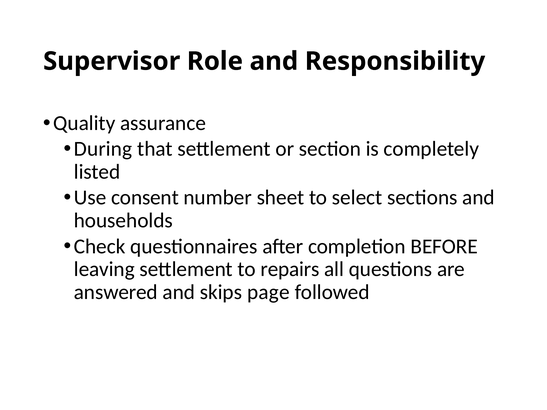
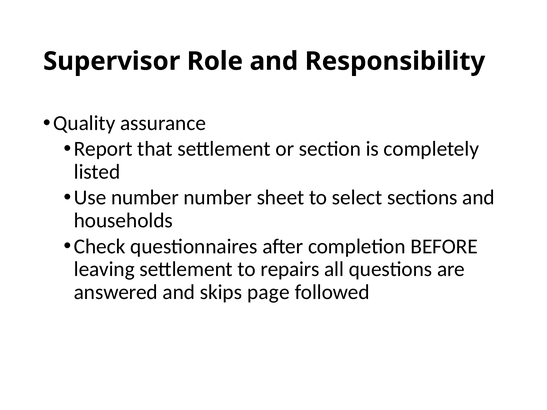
During: During -> Report (103, 149)
Use consent: consent -> number (145, 198)
